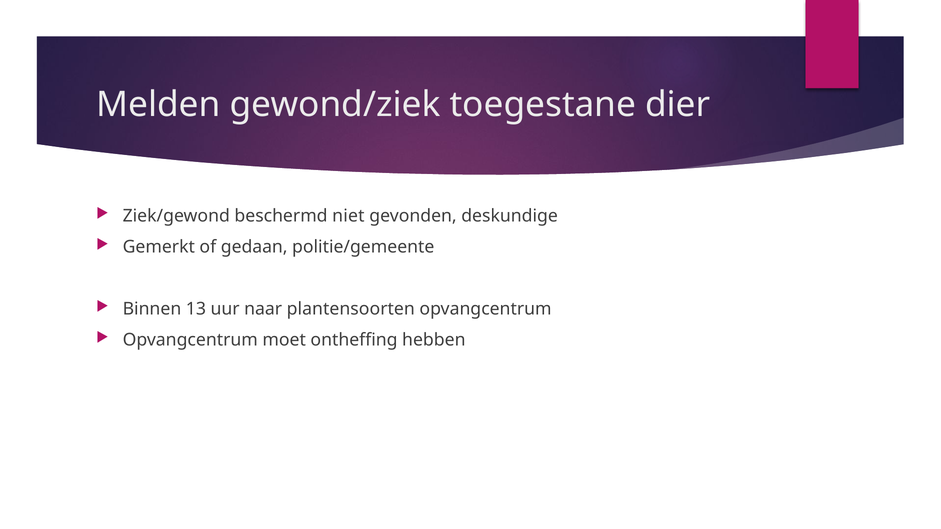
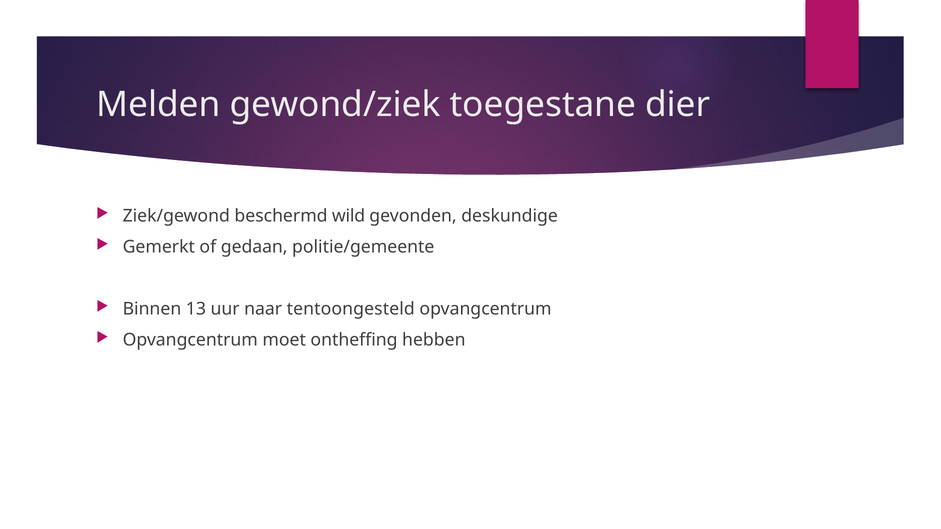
niet: niet -> wild (349, 216)
plantensoorten: plantensoorten -> tentoongesteld (351, 309)
